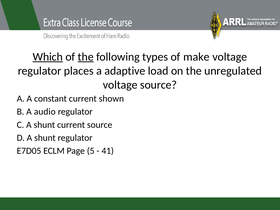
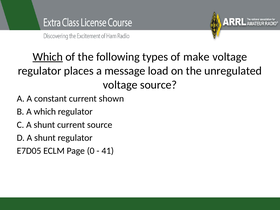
the underline: present -> none (86, 57)
adaptive: adaptive -> message (125, 71)
A audio: audio -> which (45, 112)
5: 5 -> 0 (91, 151)
